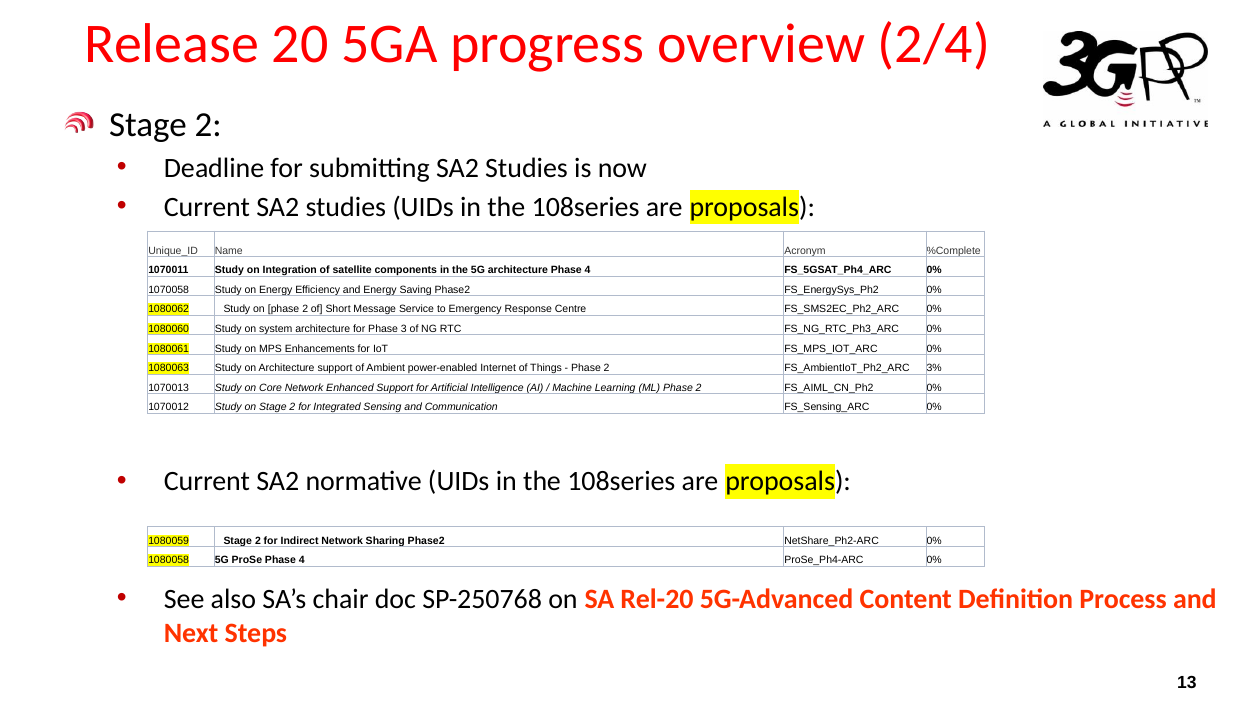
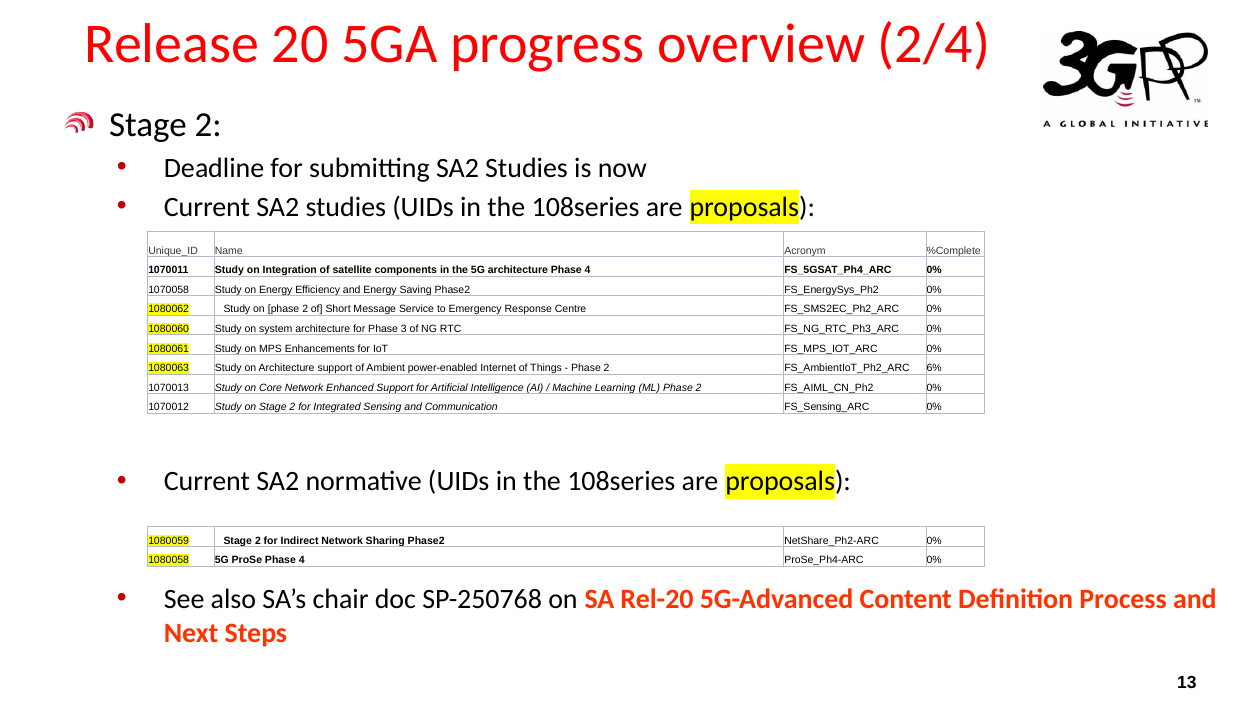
3%: 3% -> 6% (934, 368)
